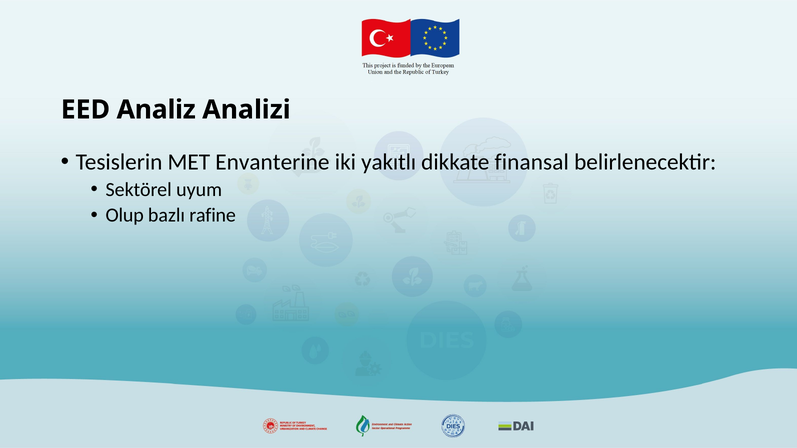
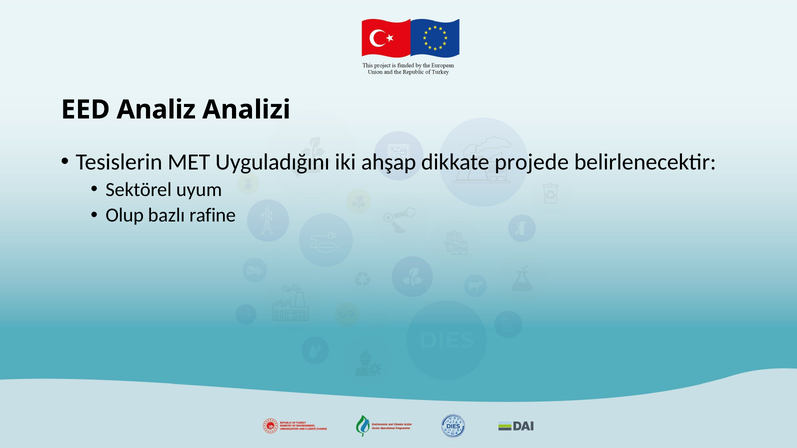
Envanterine: Envanterine -> Uyguladığını (273, 162)
yakıtlı: yakıtlı -> ahşap (389, 162)
finansal: finansal -> projede (532, 162)
